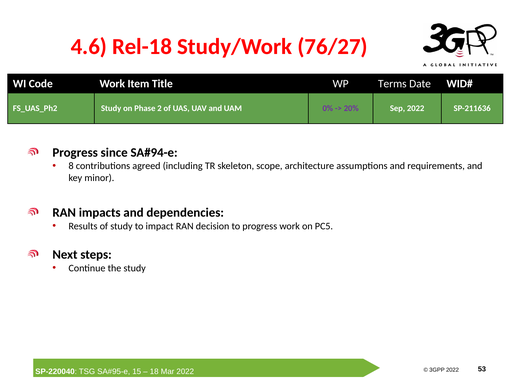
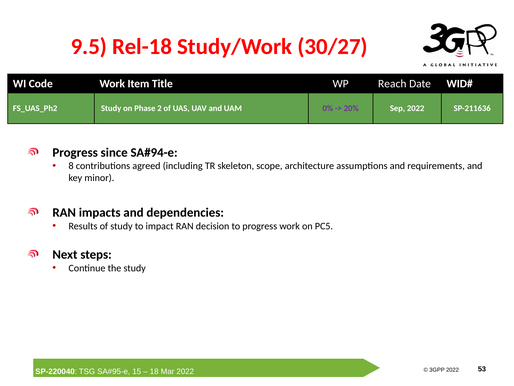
4.6: 4.6 -> 9.5 (89, 47)
76/27: 76/27 -> 30/27 (333, 47)
Terms: Terms -> Reach (392, 83)
